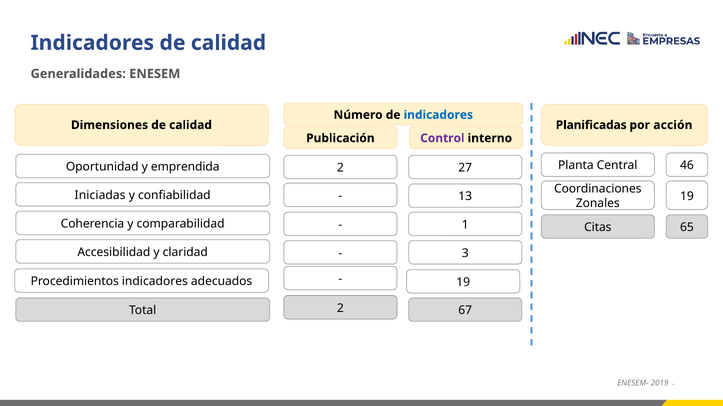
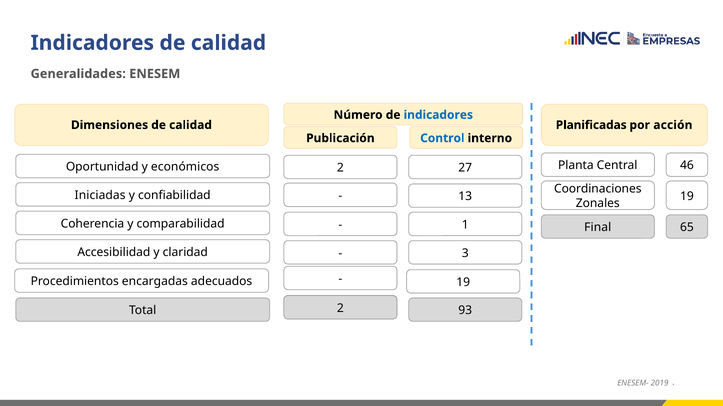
Control colour: purple -> blue (442, 138)
emprendida: emprendida -> económicos (185, 167)
Citas: Citas -> Final (598, 228)
Procedimientos indicadores: indicadores -> encargadas (155, 282)
67: 67 -> 93 (465, 311)
